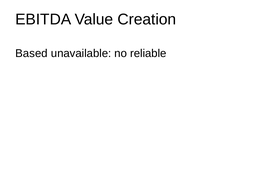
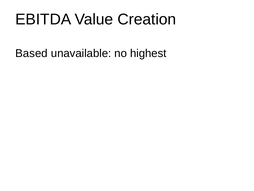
reliable: reliable -> highest (148, 53)
